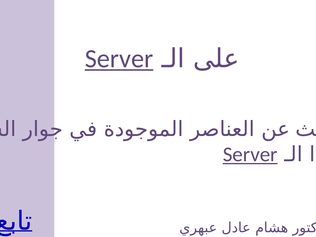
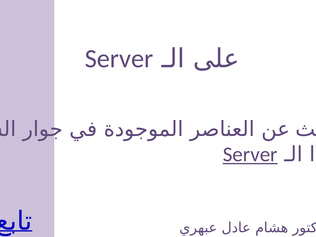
Server underline: present -> none (119, 59)
